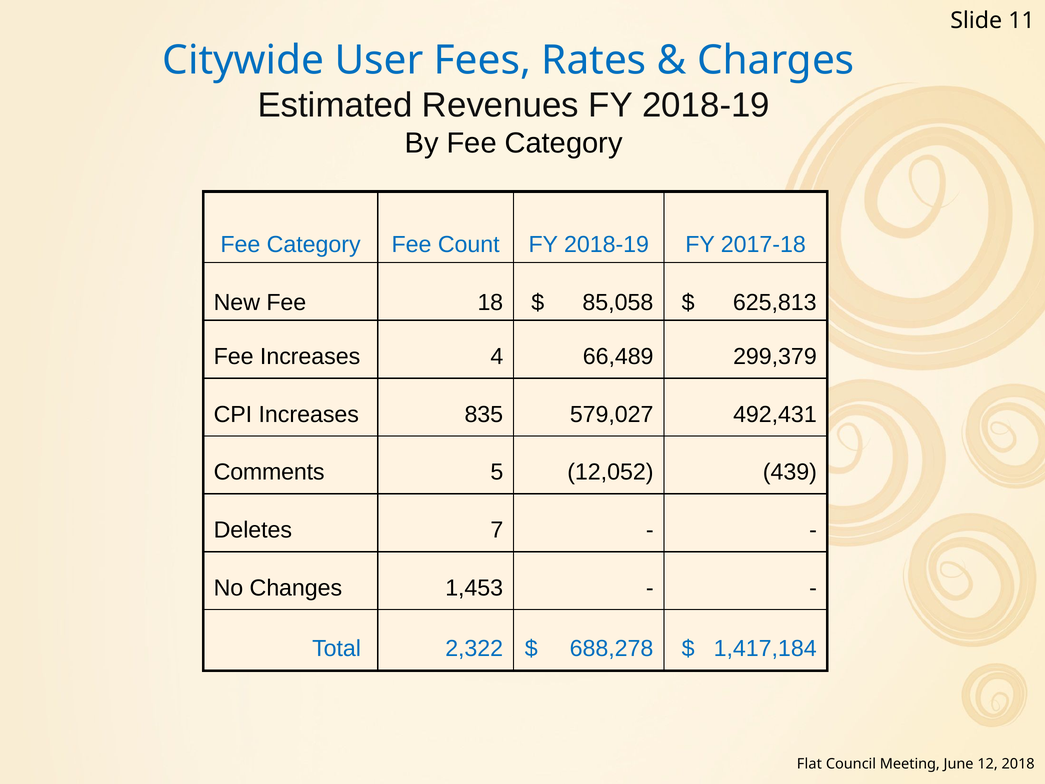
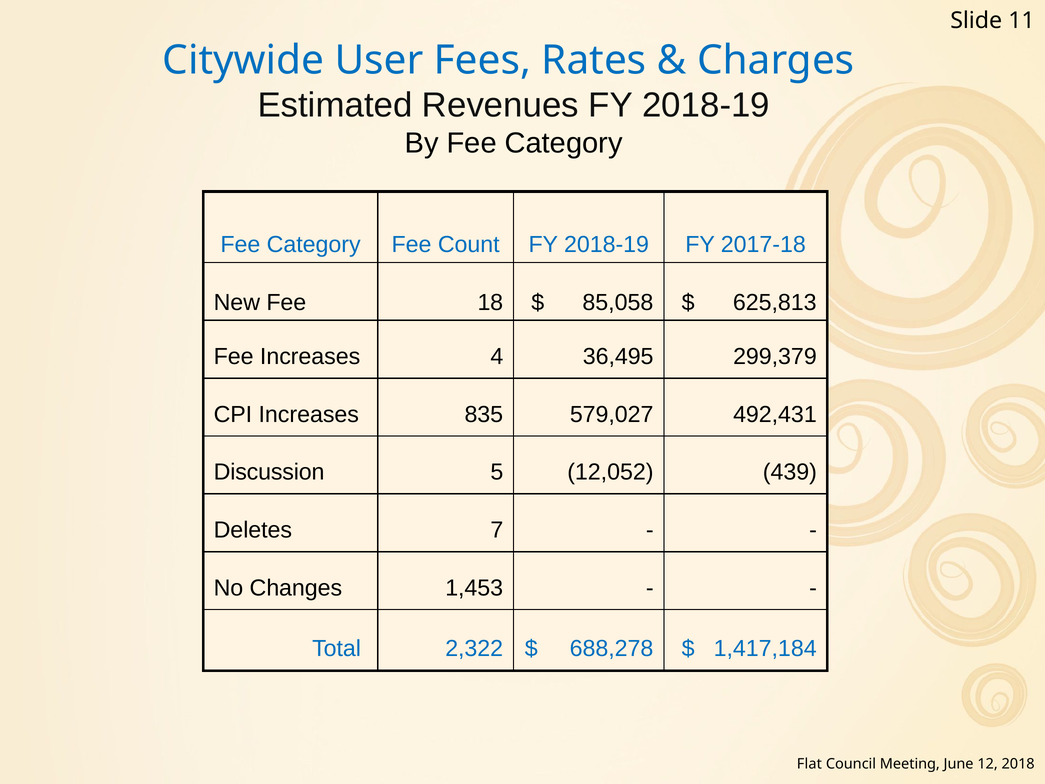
66,489: 66,489 -> 36,495 (618, 356)
Comments: Comments -> Discussion (269, 472)
